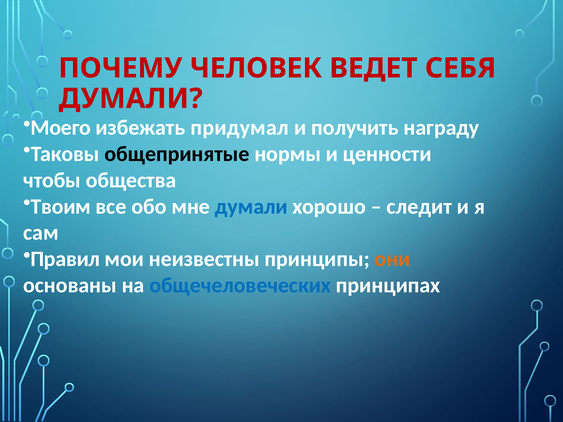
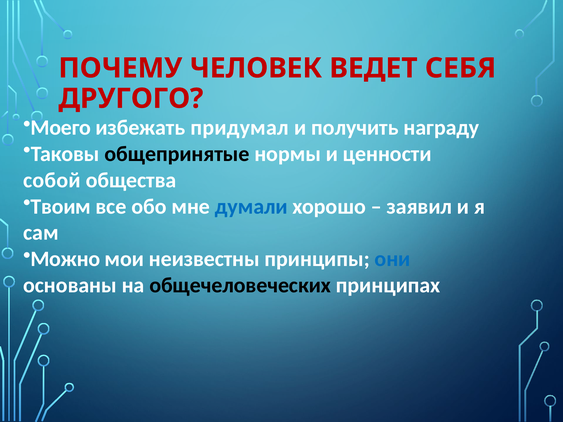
ДУМАЛИ: ДУМАЛИ -> ДРУГОГО (131, 99)
чтобы: чтобы -> собой (52, 180)
следит: следит -> заявил (419, 207)
Правил: Правил -> Можно (65, 259)
они colour: orange -> blue (393, 259)
общечеловеческих colour: blue -> black (240, 285)
